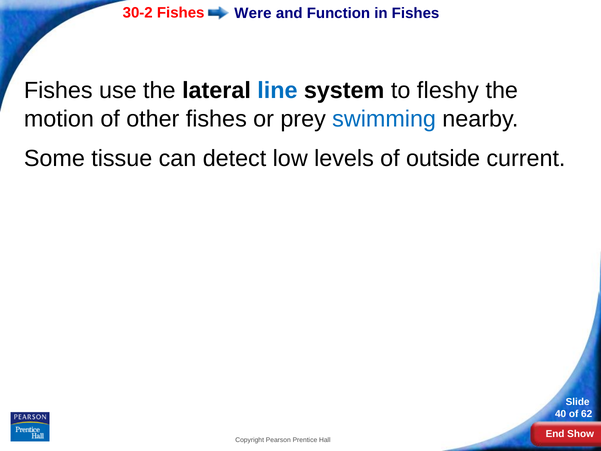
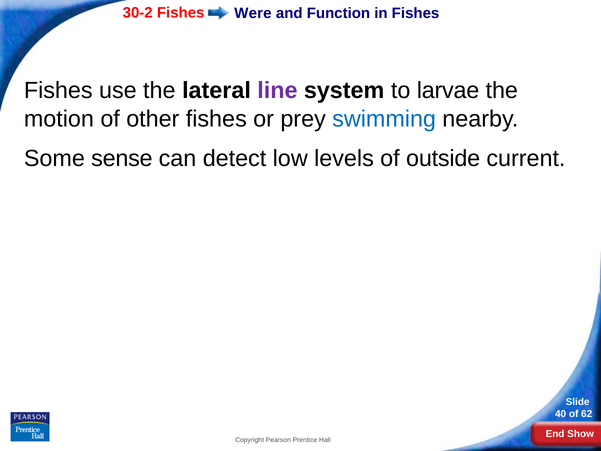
line colour: blue -> purple (277, 91)
fleshy: fleshy -> larvae (448, 91)
tissue: tissue -> sense (122, 158)
